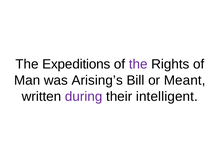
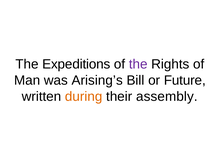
Meant: Meant -> Future (185, 80)
during colour: purple -> orange (84, 96)
intelligent: intelligent -> assembly (167, 96)
